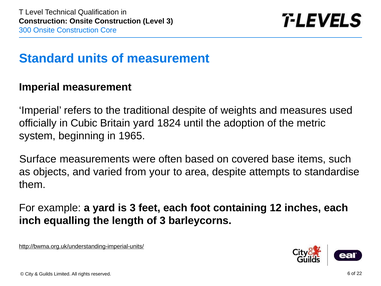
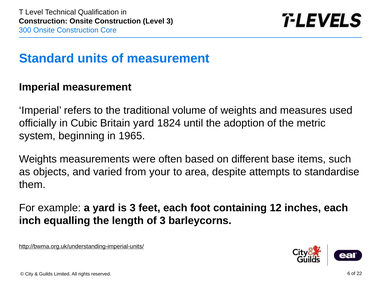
traditional despite: despite -> volume (189, 110)
Surface: Surface -> Weights (38, 159)
covered: covered -> different (250, 159)
